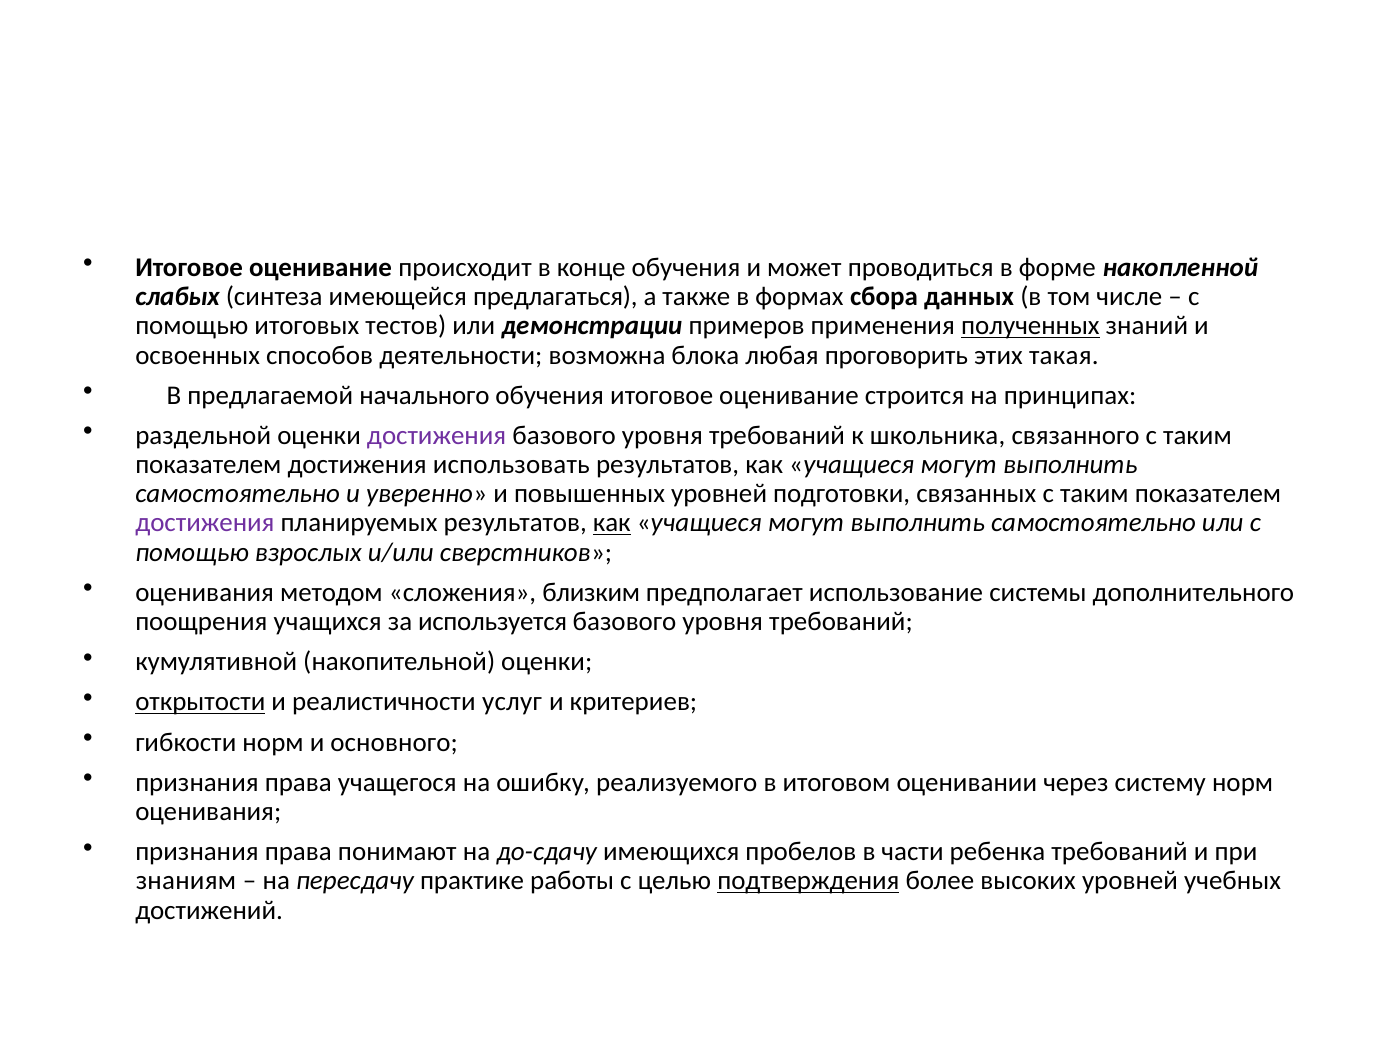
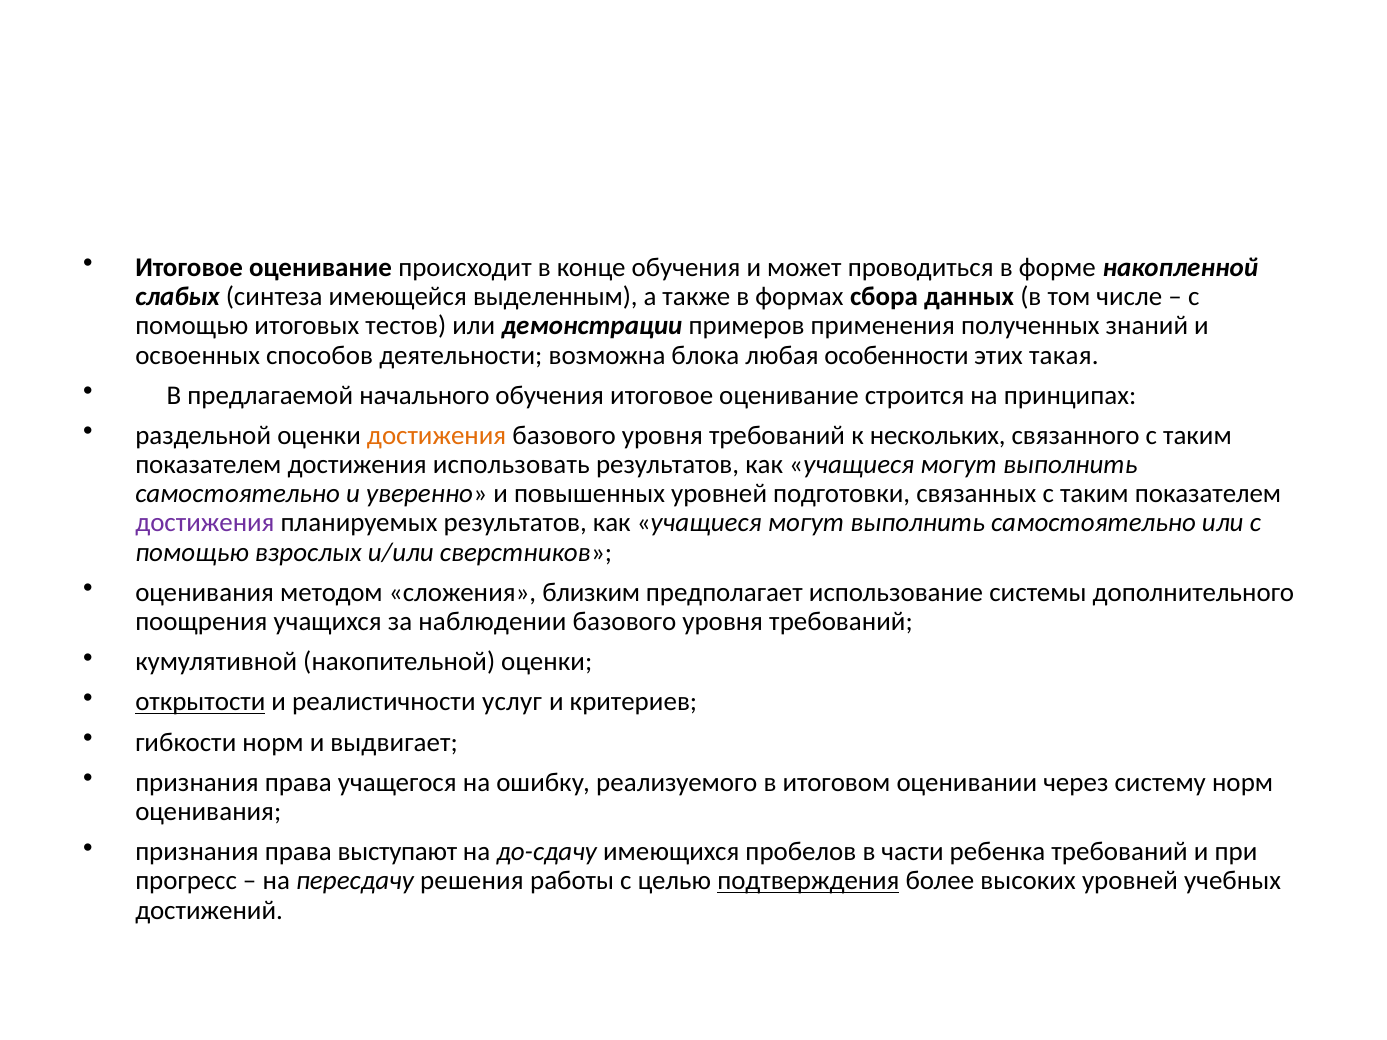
предлагаться: предлагаться -> выделенным (555, 297)
полученных underline: present -> none (1030, 326)
проговорить: проговорить -> особенности (897, 355)
достижения colour: purple -> orange (437, 436)
школьника: школьника -> нескольких (938, 436)
как underline: present -> none (612, 523)
используется: используется -> наблюдении (492, 622)
основного: основного -> выдвигает (394, 742)
понимают: понимают -> выступают (397, 852)
знаниям: знаниям -> прогресс (186, 881)
практике: практике -> решения (472, 881)
